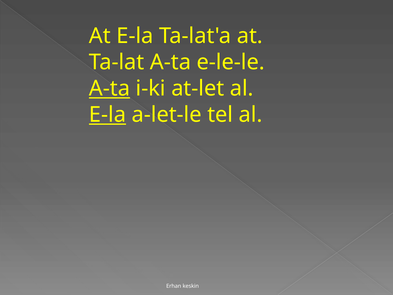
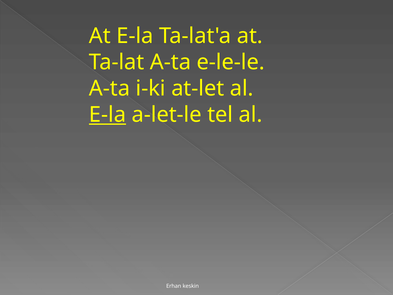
A-ta underline: present -> none (110, 88)
